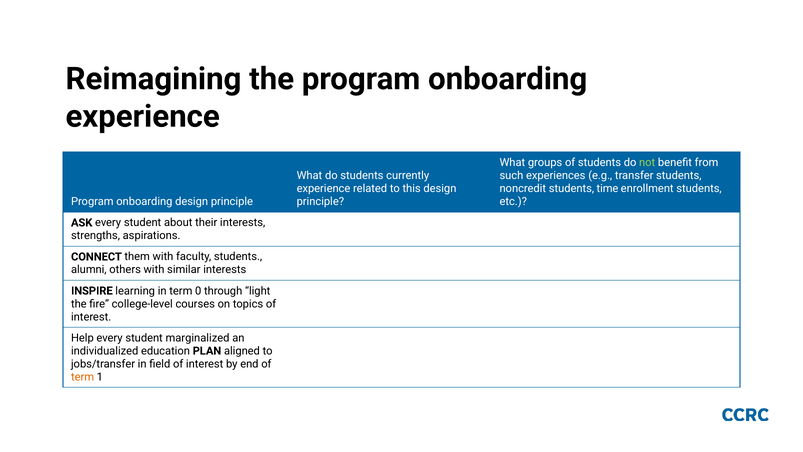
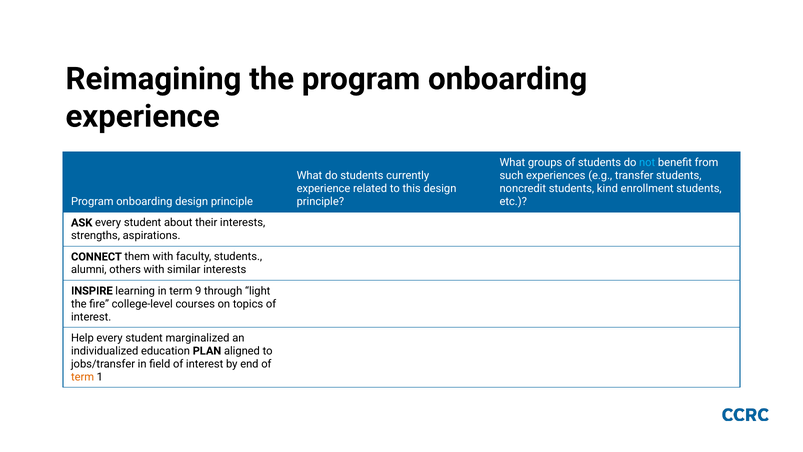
not colour: light green -> light blue (647, 163)
time: time -> kind (607, 189)
0: 0 -> 9 (198, 291)
